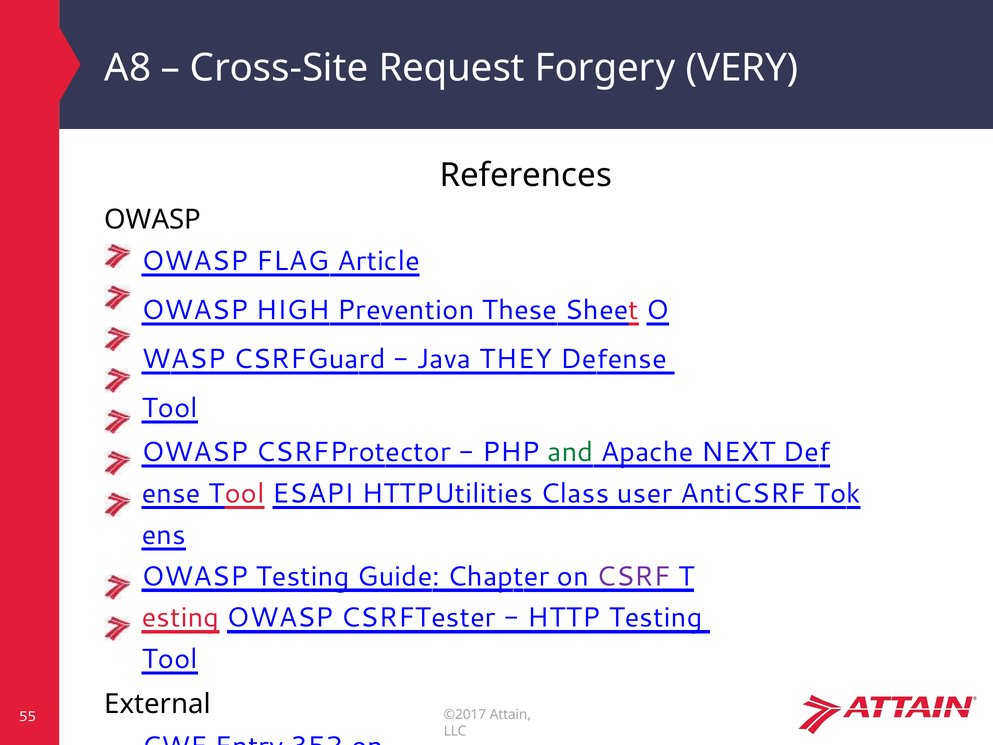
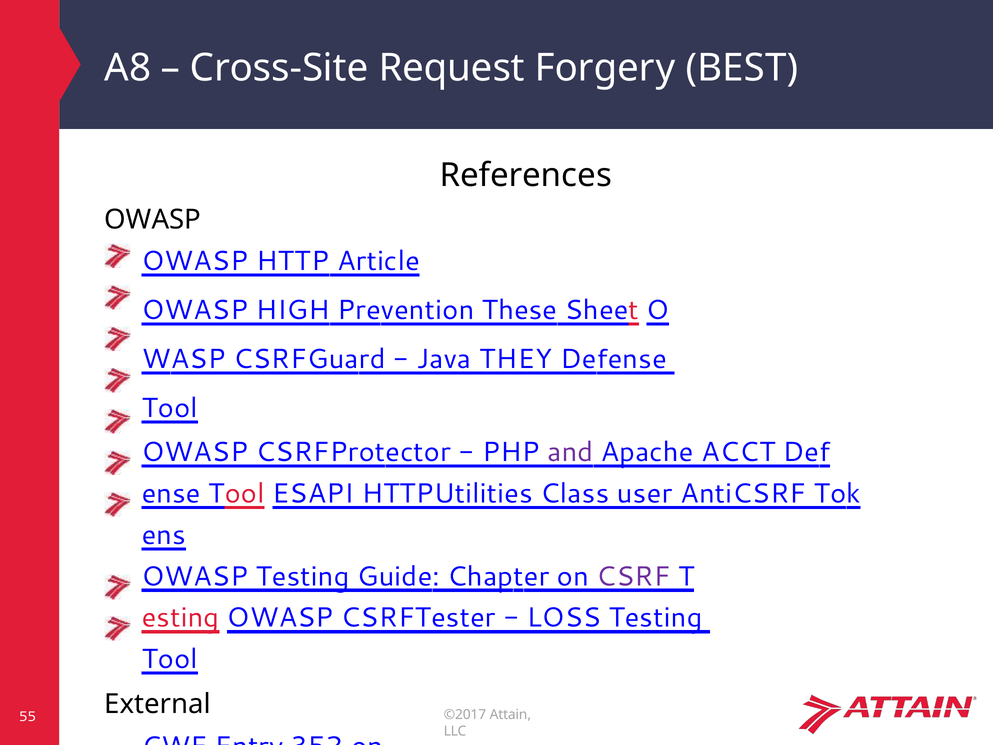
VERY: VERY -> BEST (742, 68)
FLAG: FLAG -> HTTP (293, 261)
and colour: green -> purple (570, 452)
NEXT: NEXT -> ACCT (738, 452)
HTTP: HTTP -> LOSS (564, 618)
